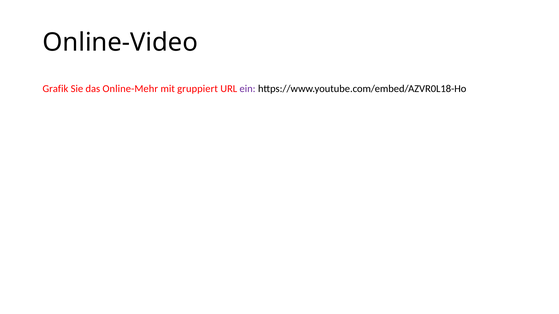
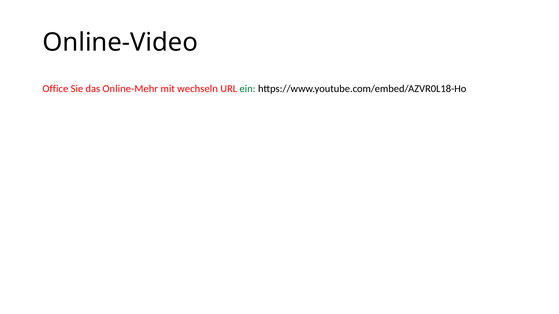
Grafik: Grafik -> Office (55, 89)
gruppiert: gruppiert -> wechseln (198, 89)
ein colour: purple -> green (248, 89)
